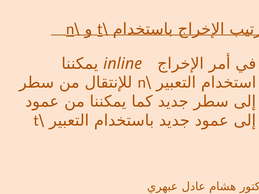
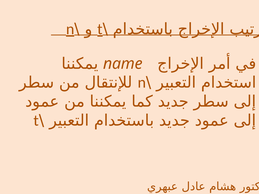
inline: inline -> name (123, 64)
